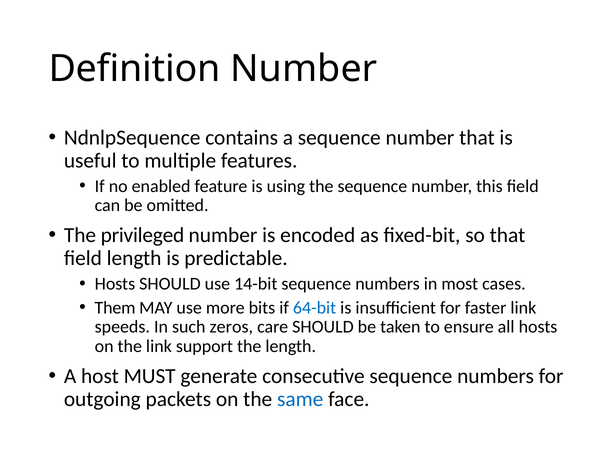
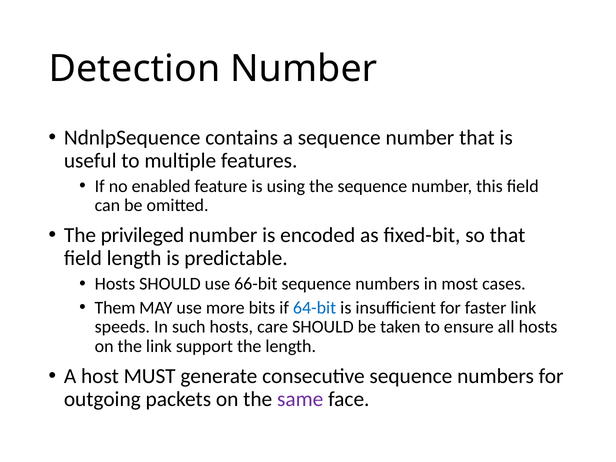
Definition: Definition -> Detection (134, 69)
14-bit: 14-bit -> 66-bit (256, 284)
such zeros: zeros -> hosts (231, 327)
same colour: blue -> purple (300, 399)
